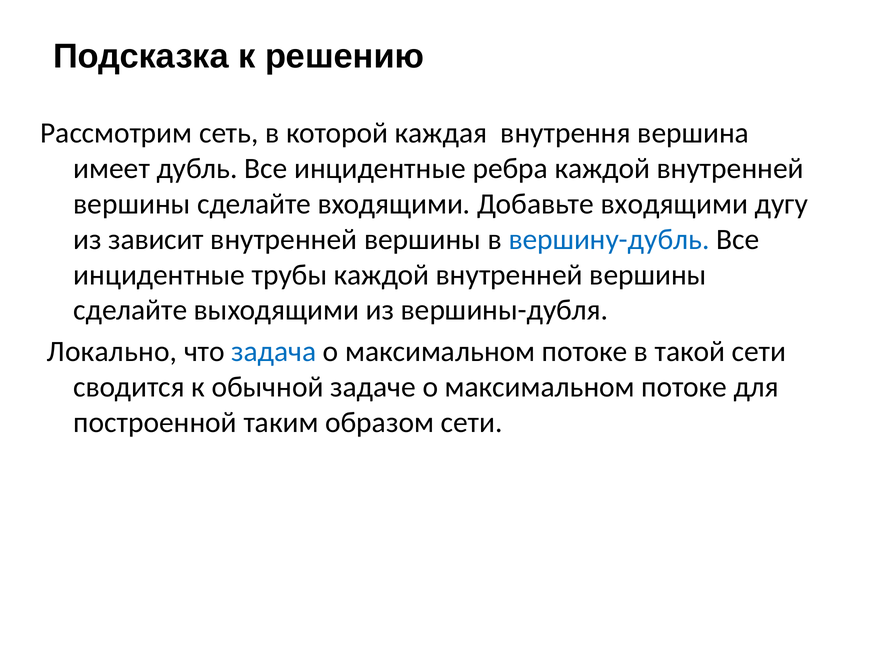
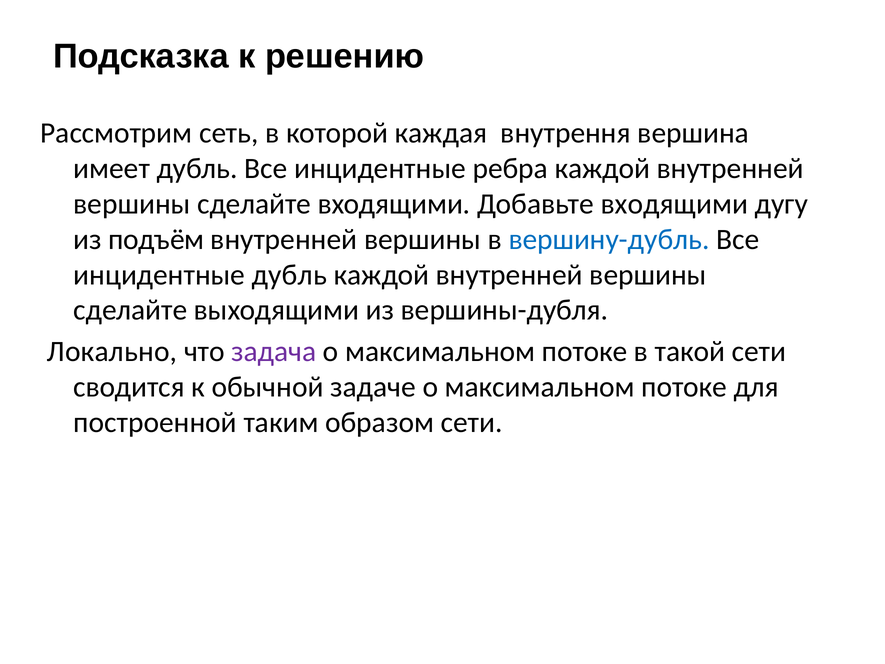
зависит: зависит -> подъём (156, 239)
инцидентные трубы: трубы -> дубль (289, 275)
задача colour: blue -> purple (274, 351)
